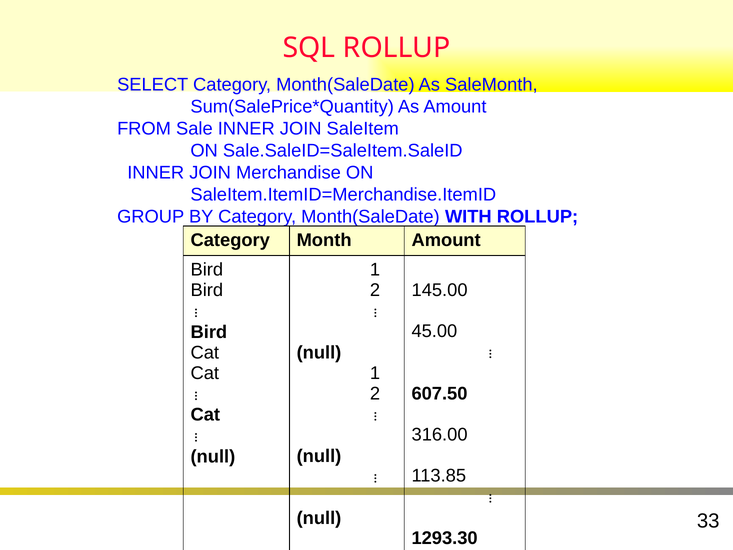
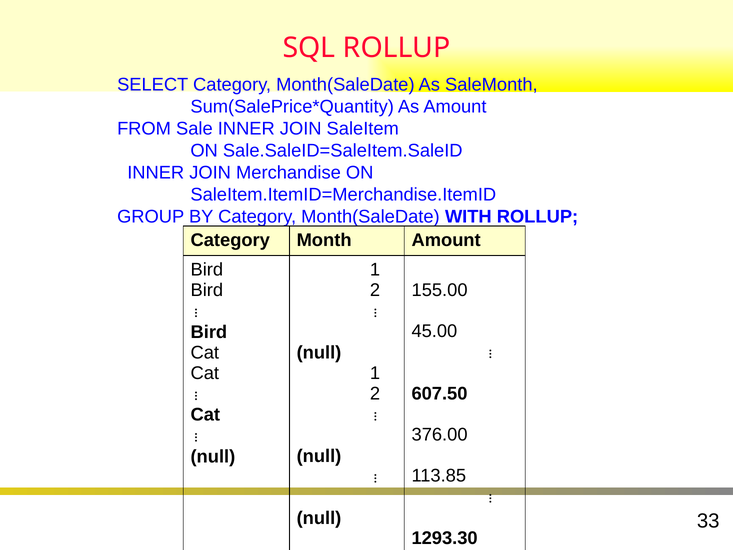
145.00: 145.00 -> 155.00 (440, 290)
316.00: 316.00 -> 376.00 (440, 435)
